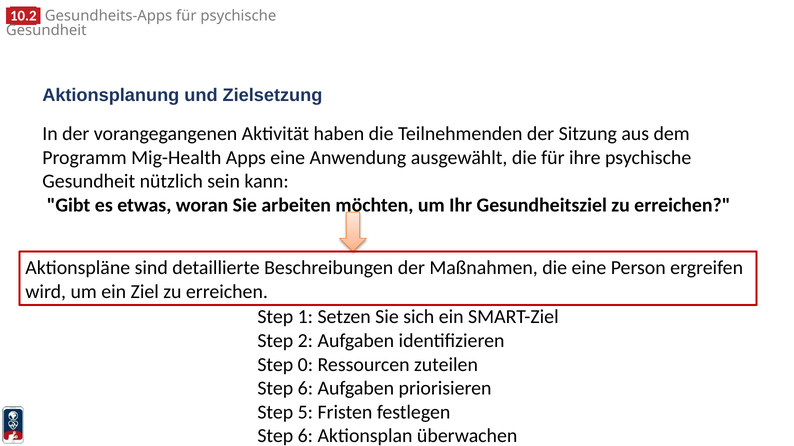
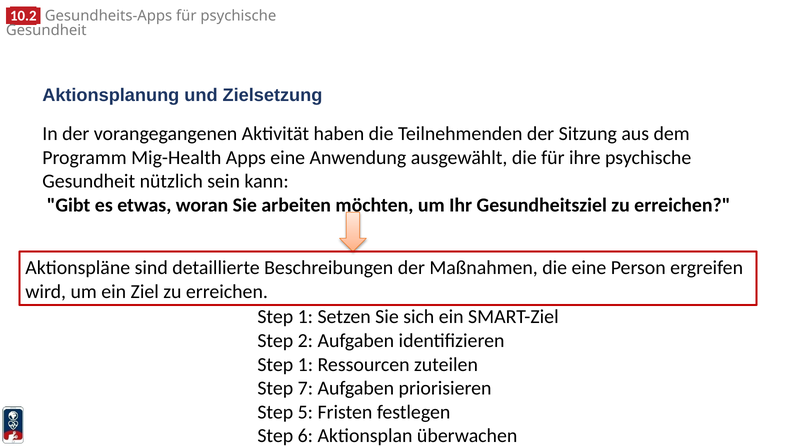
0: 0 -> 1 (305, 365)
6: 6 -> 7 (305, 389)
